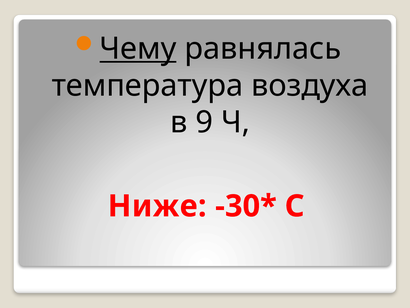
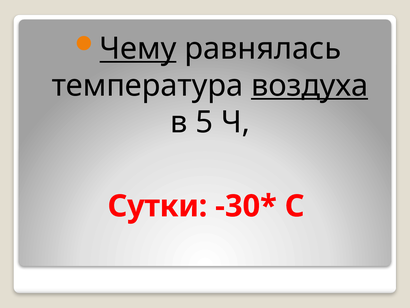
воздуха underline: none -> present (310, 85)
9: 9 -> 5 (204, 122)
Ниже: Ниже -> Сутки (157, 206)
